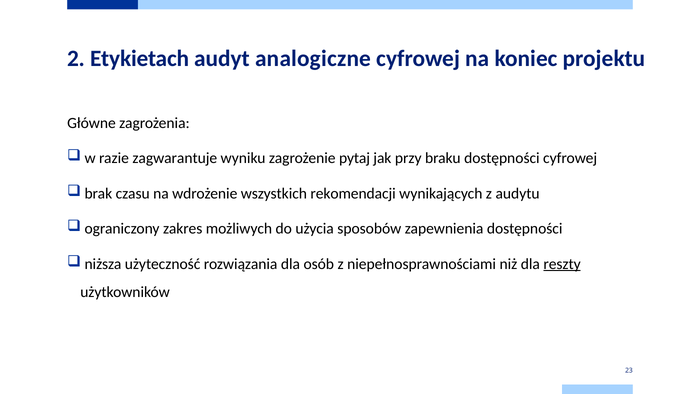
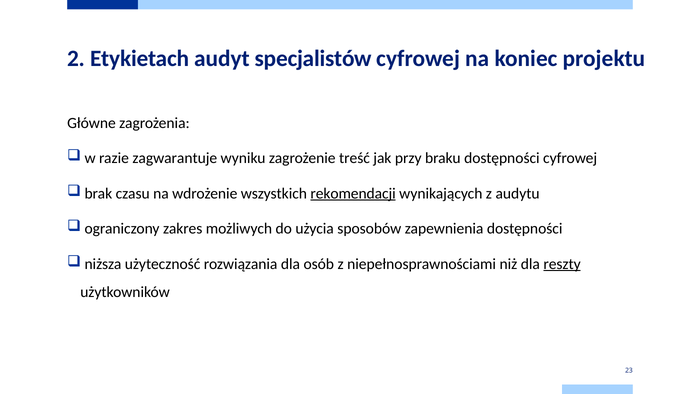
analogiczne: analogiczne -> specjalistów (313, 58)
pytaj: pytaj -> treść (354, 158)
rekomendacji underline: none -> present (353, 193)
